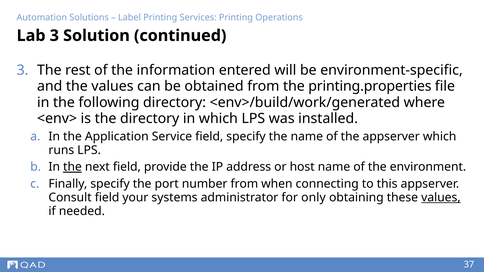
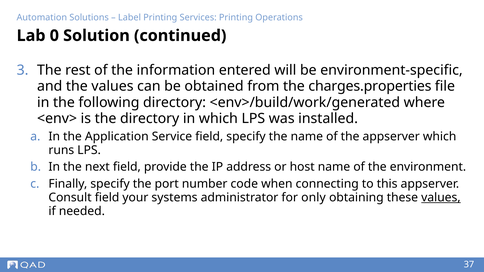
Lab 3: 3 -> 0 (54, 36)
printing.properties: printing.properties -> charges.properties (370, 86)
the underline: present -> none (72, 167)
number from: from -> code (244, 184)
